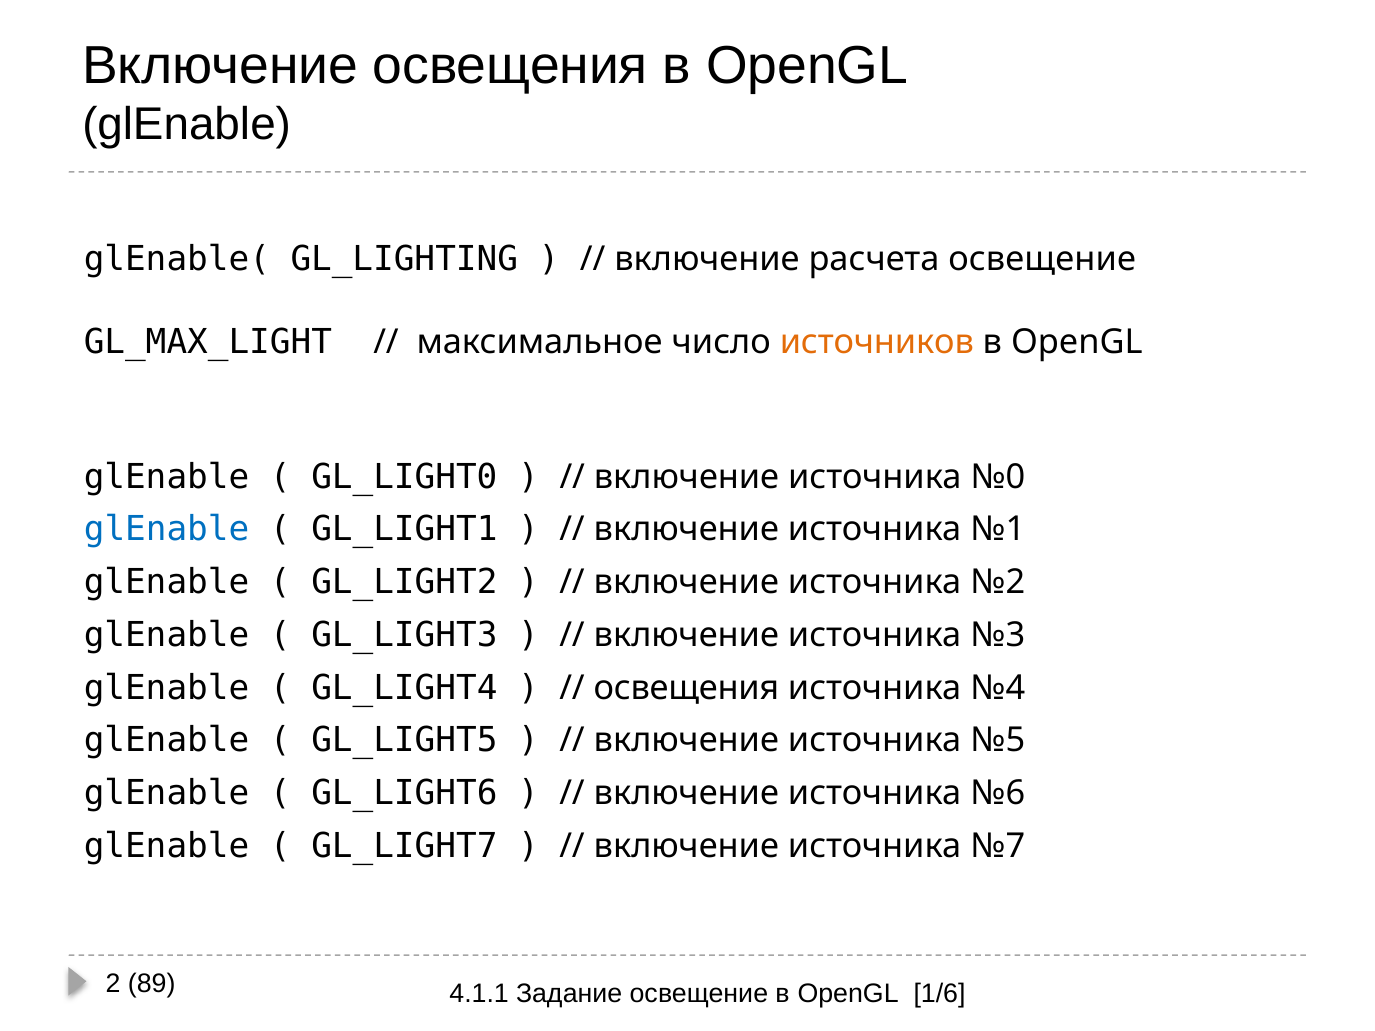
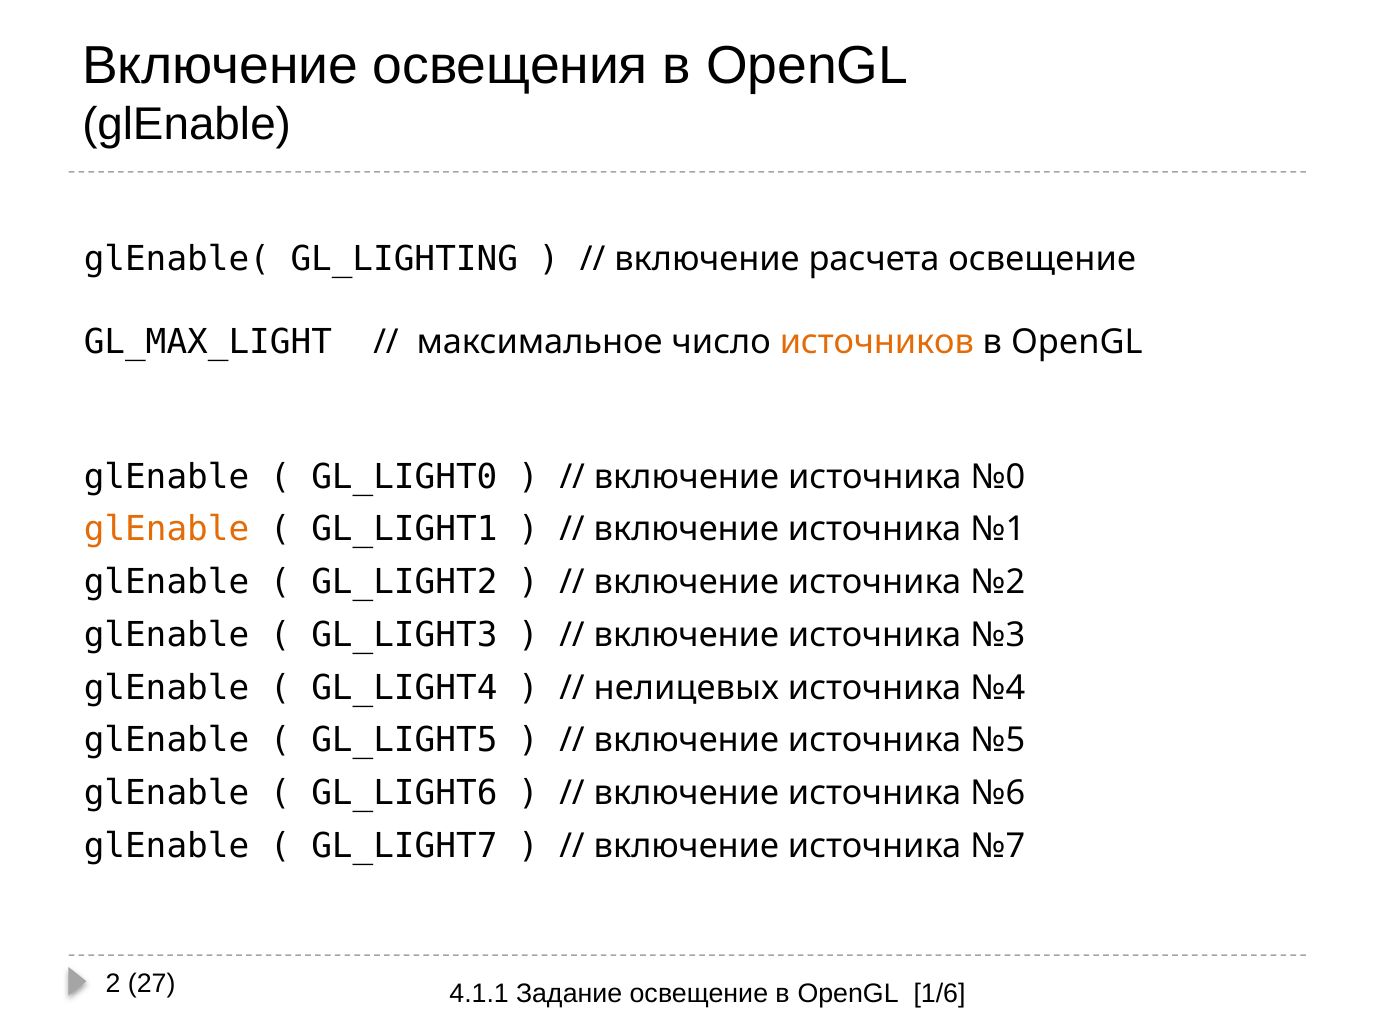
glEnable colour: blue -> orange (167, 530)
освещения: освещения -> нелицевых (686, 688)
89: 89 -> 27 (152, 984)
